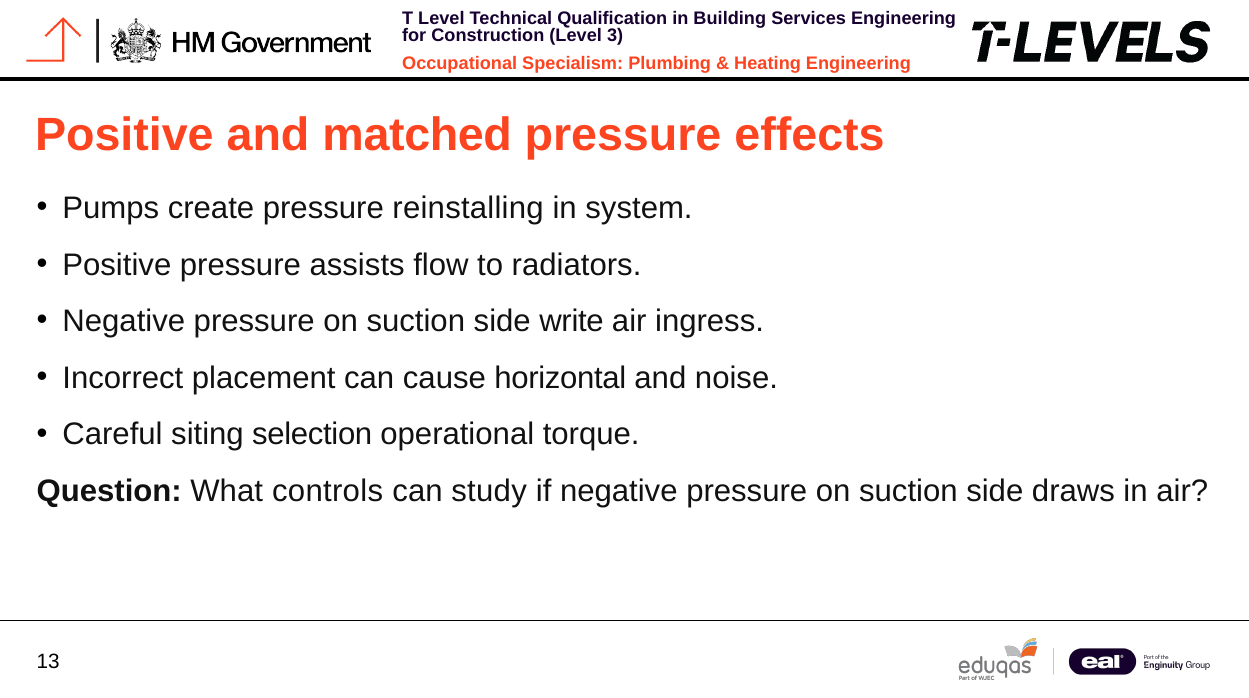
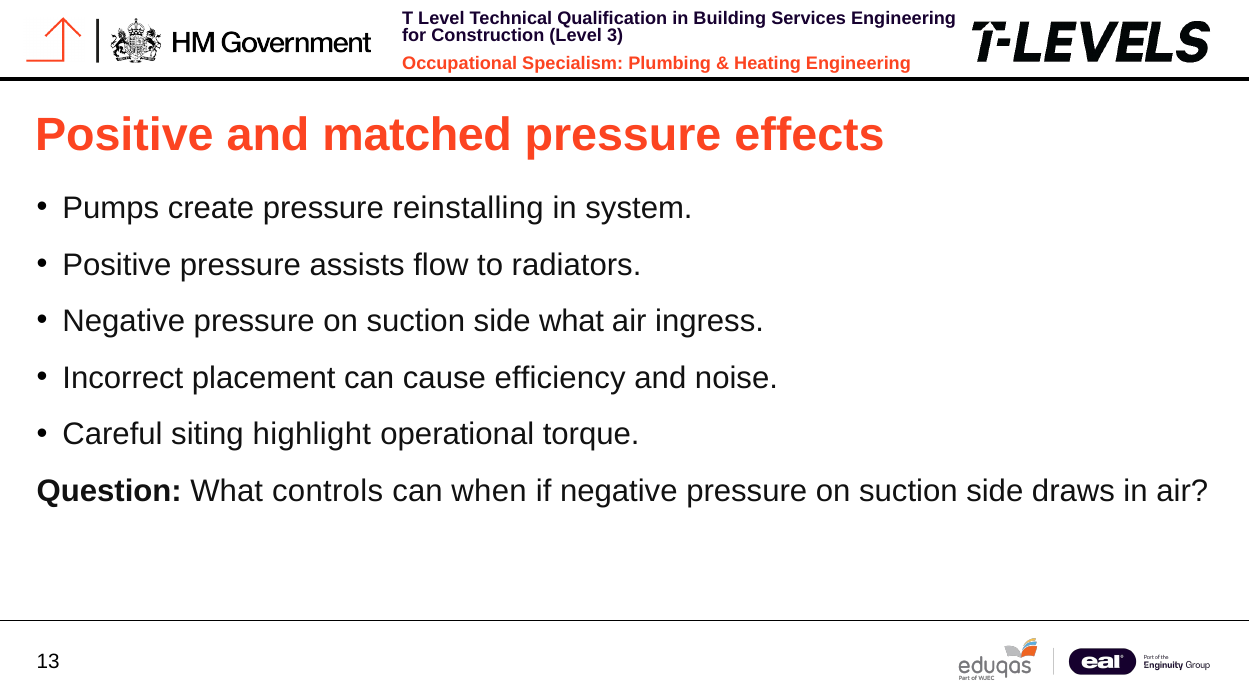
side write: write -> what (572, 321)
horizontal: horizontal -> efficiency (560, 378)
selection: selection -> highlight (312, 435)
study: study -> when (489, 491)
